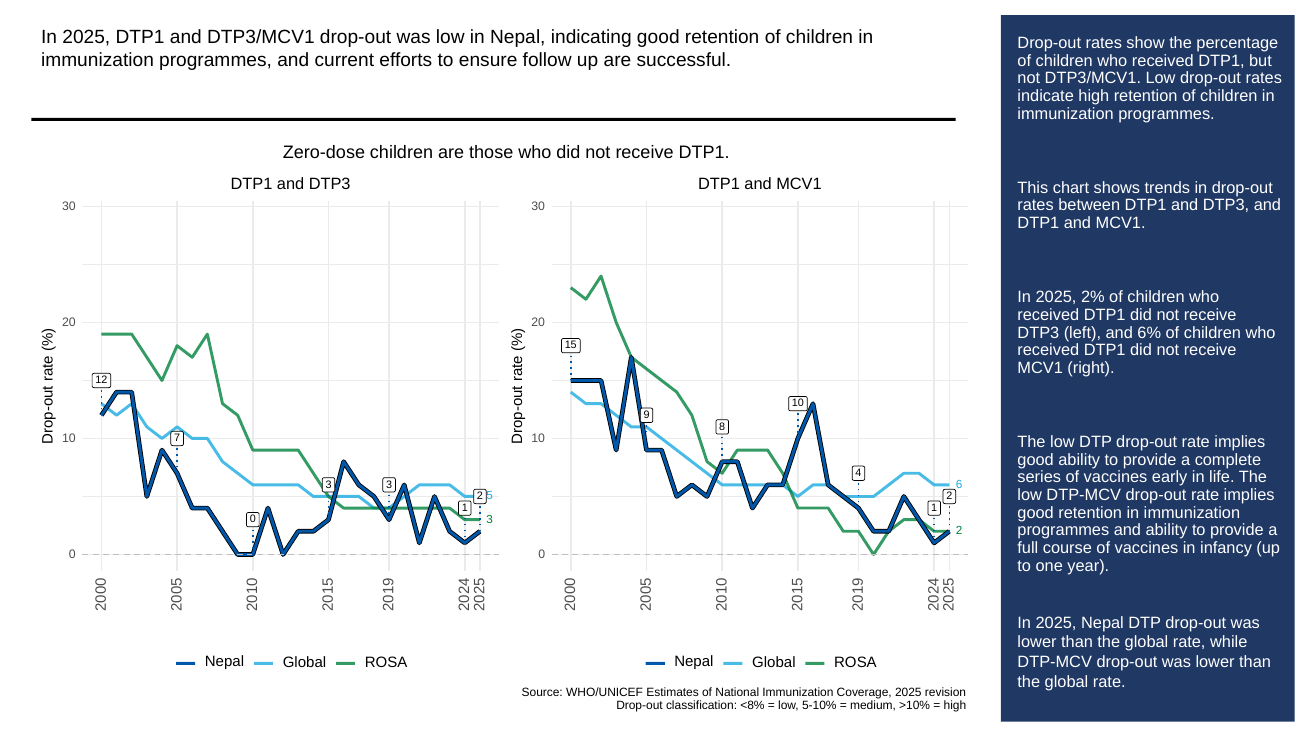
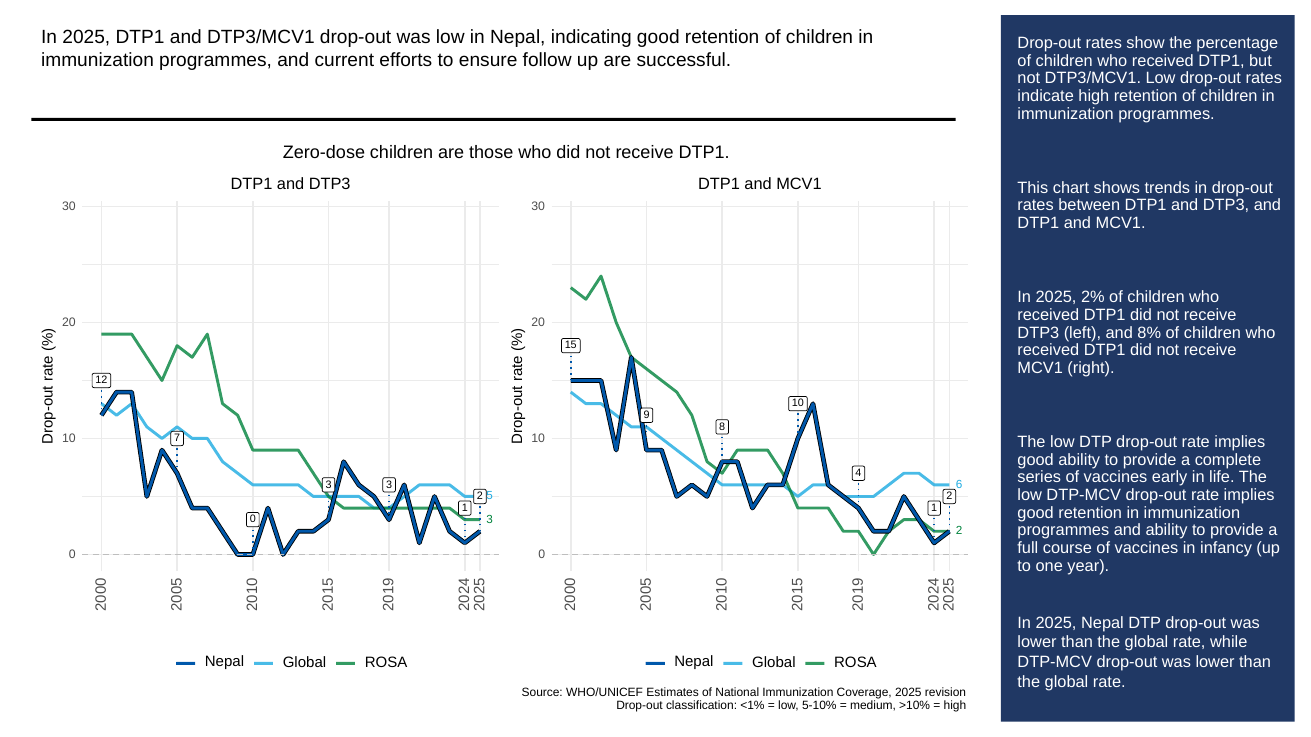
6%: 6% -> 8% (1149, 333)
<8%: <8% -> <1% (752, 706)
